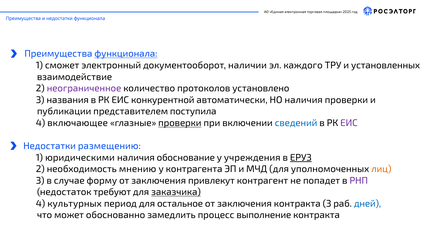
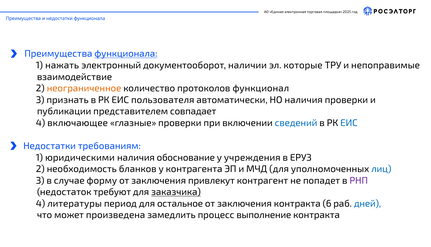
сможет: сможет -> нажать (62, 65)
каждого: каждого -> которые (303, 65)
установленных: установленных -> непоправимые (386, 65)
неограниченное colour: purple -> orange (84, 88)
установлено: установлено -> функционал (261, 88)
названия: названия -> признать (68, 100)
конкурентной: конкурентной -> пользователя (163, 100)
поступила: поступила -> совпадает (193, 111)
проверки underline: present -> none (180, 123)
ЕИС colour: purple -> blue (349, 123)
размещению: размещению -> требованиям (109, 146)
ЕРУЗ underline: present -> none (301, 157)
мнению: мнению -> бланков (138, 169)
лиц colour: orange -> blue (381, 169)
культурных: культурных -> литературы (75, 203)
контракта 3: 3 -> 6 (327, 203)
обоснованно: обоснованно -> произведена (116, 215)
